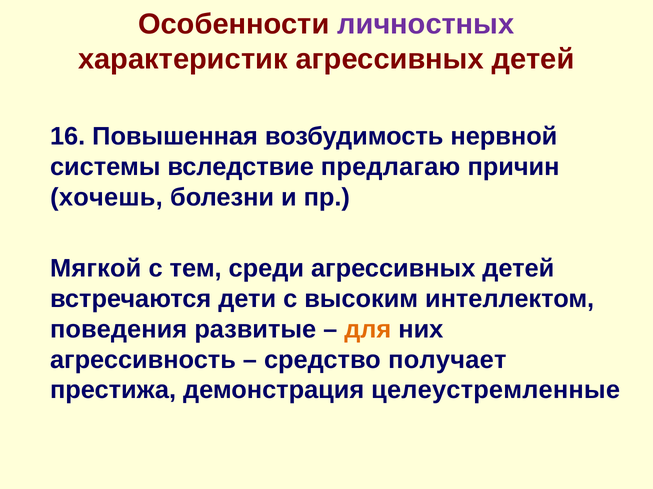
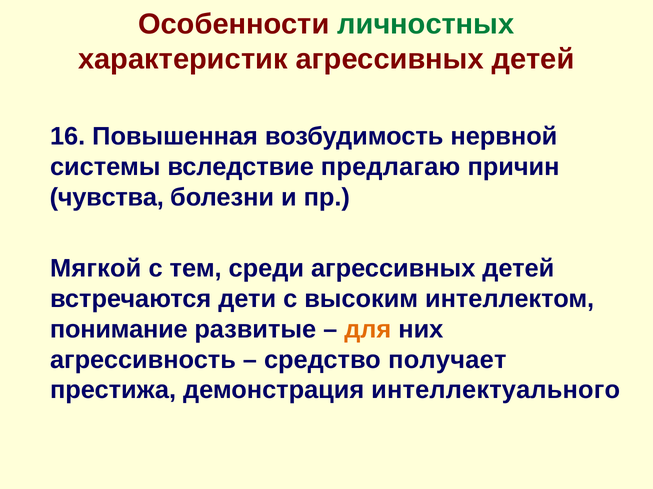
личностных colour: purple -> green (426, 24)
хочешь: хочешь -> чувства (107, 198)
поведения: поведения -> понимание (119, 330)
целеустремленные: целеустремленные -> интеллектуального (496, 391)
